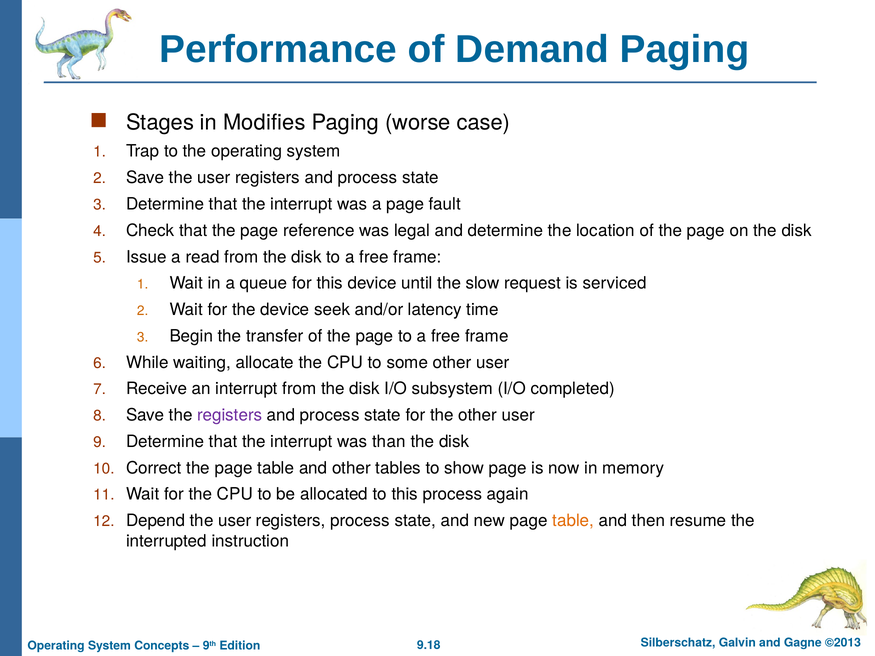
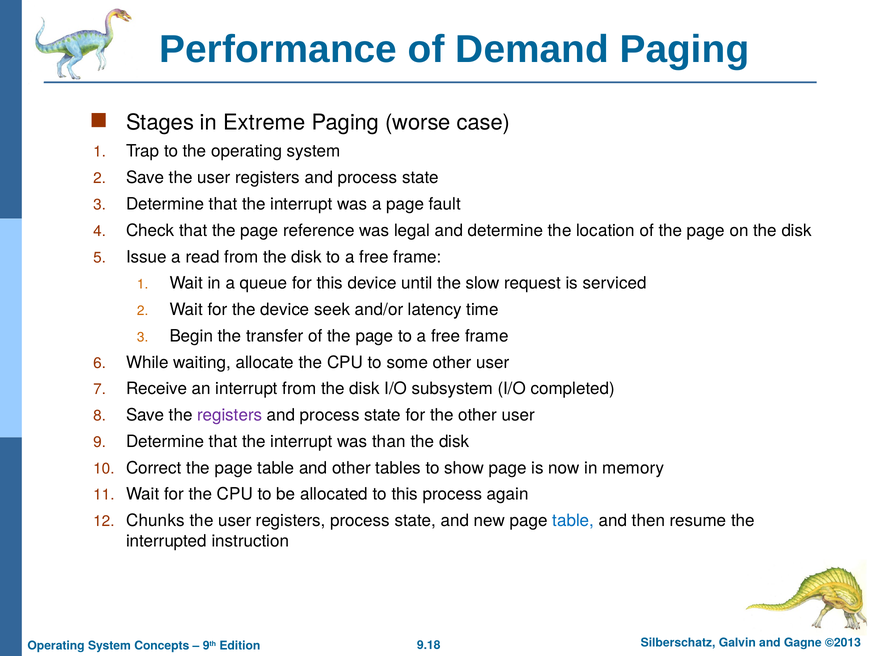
Modifies: Modifies -> Extreme (264, 122)
Depend: Depend -> Chunks (155, 521)
table colour: orange -> blue (573, 521)
